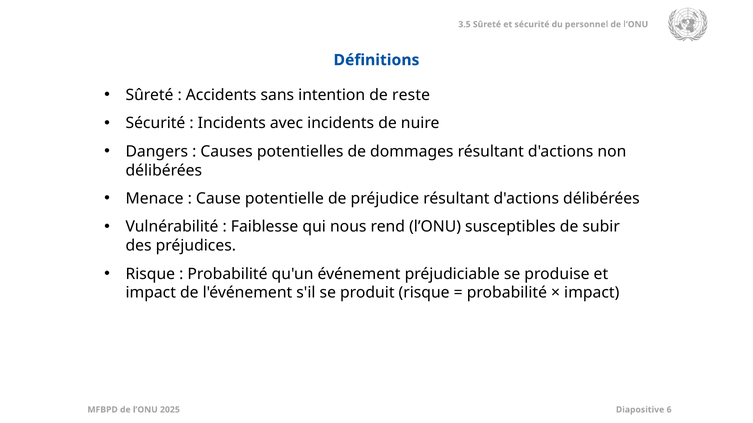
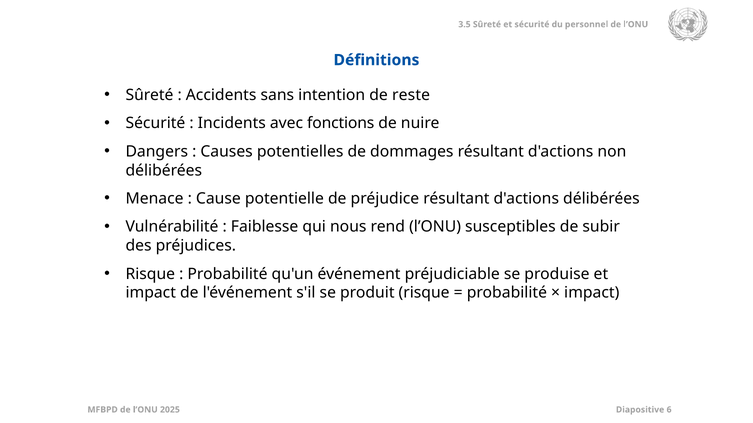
avec incidents: incidents -> fonctions (341, 123)
